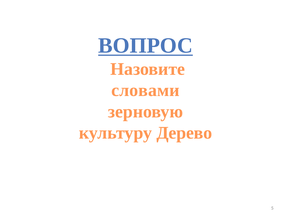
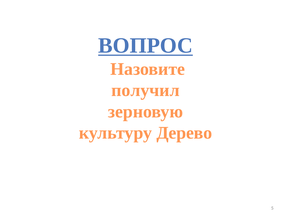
словами: словами -> получил (145, 90)
